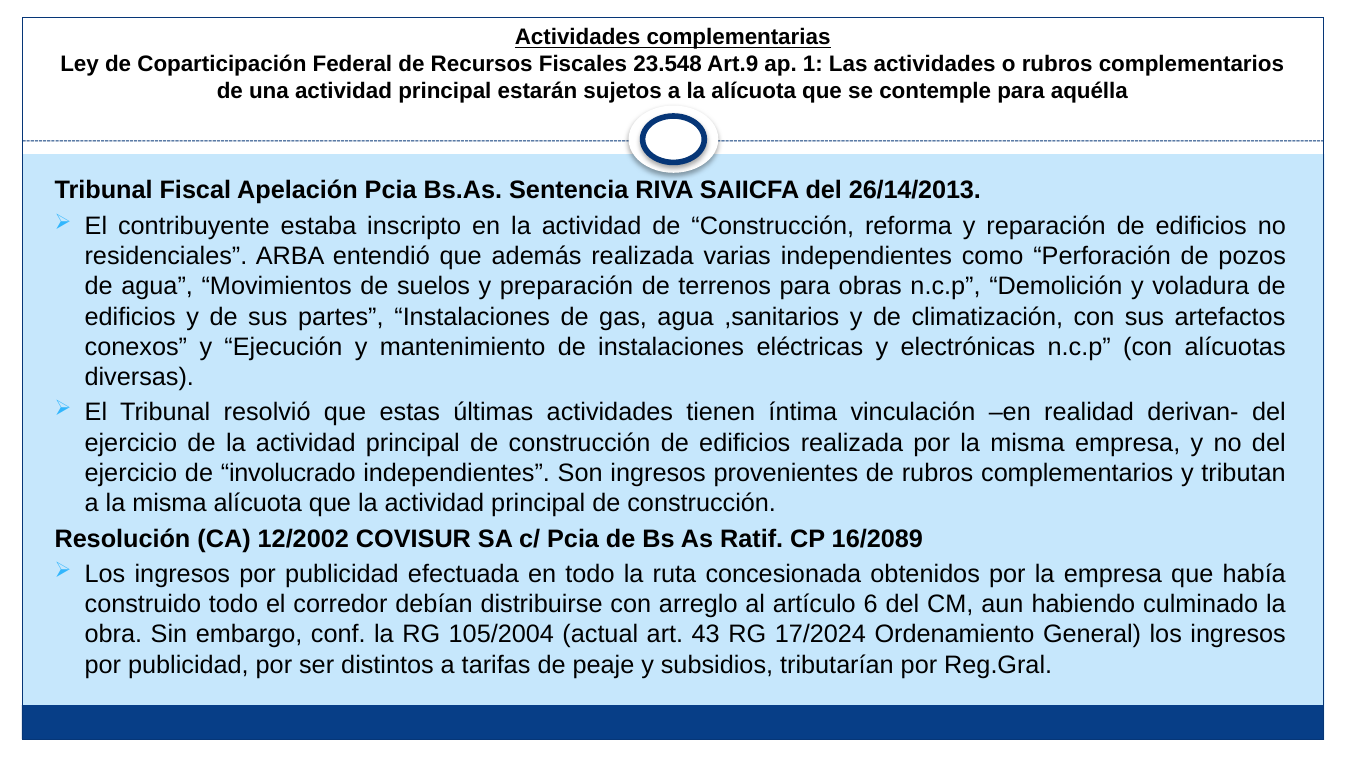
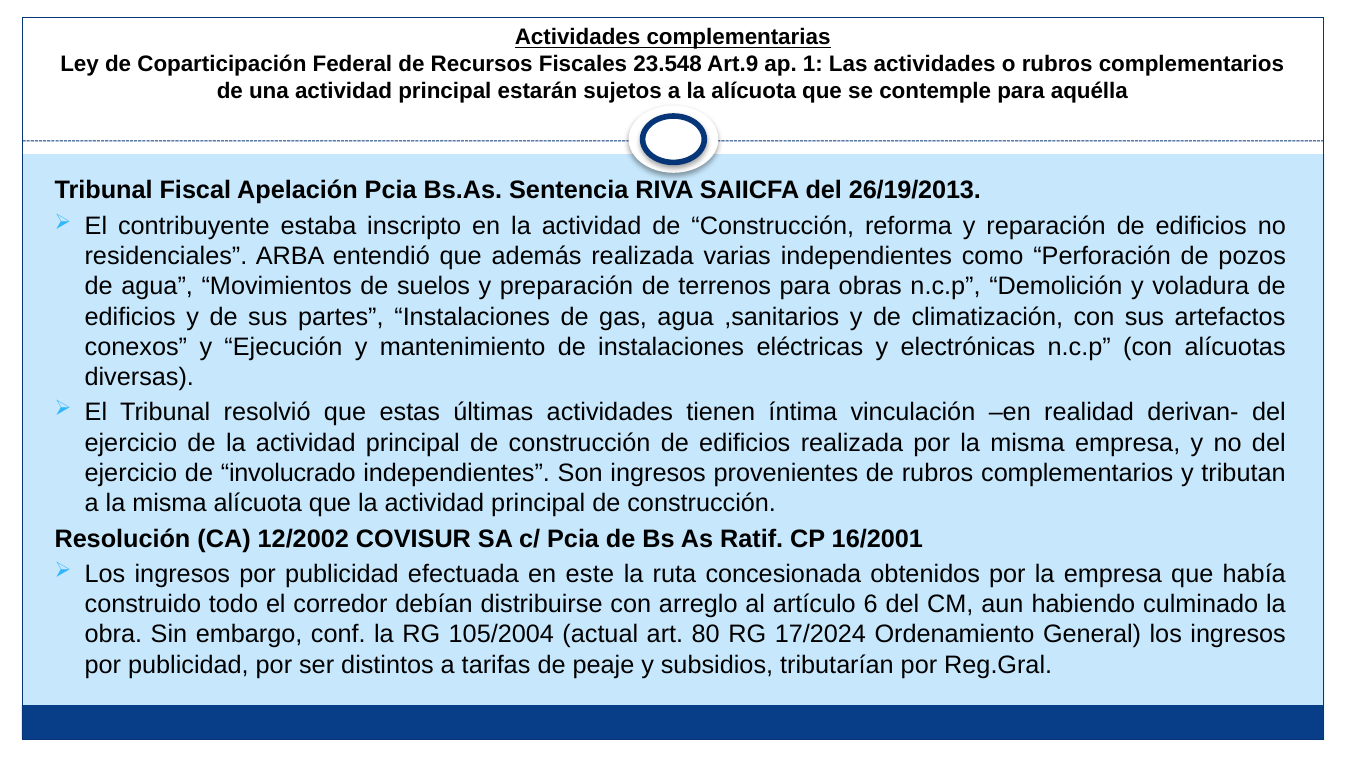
26/14/2013: 26/14/2013 -> 26/19/2013 (915, 191)
16/2089: 16/2089 -> 16/2001 (877, 539)
en todo: todo -> este (590, 575)
43: 43 -> 80 (706, 635)
